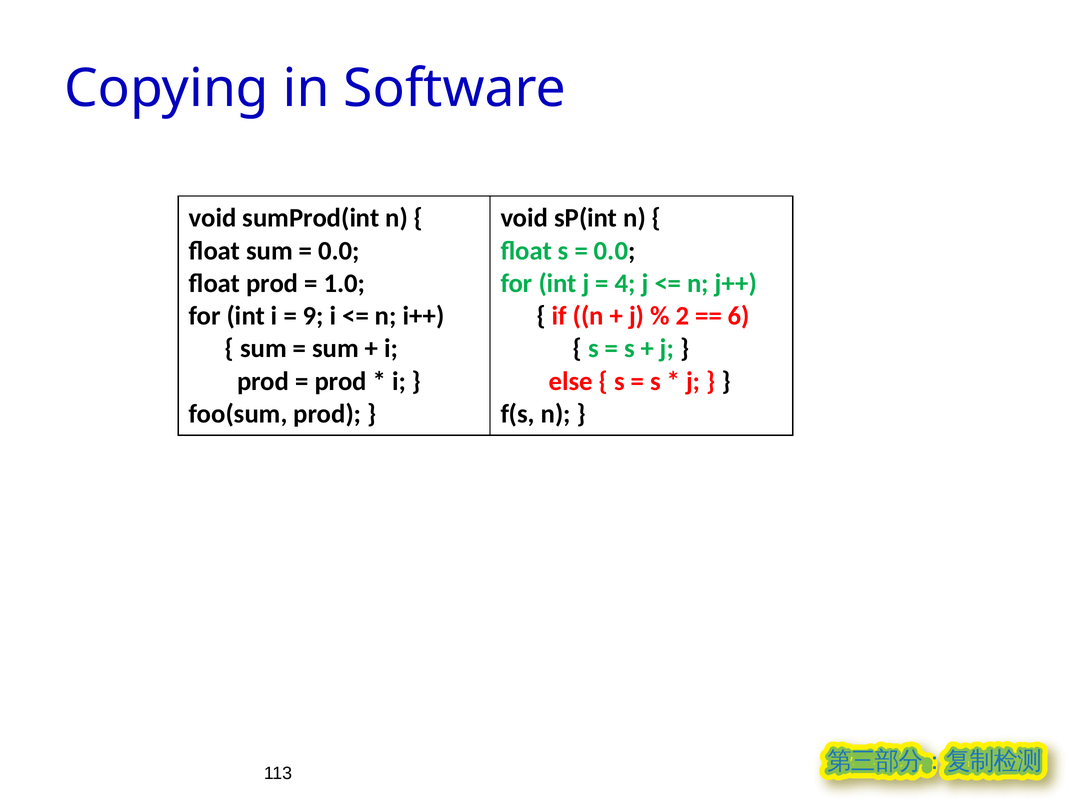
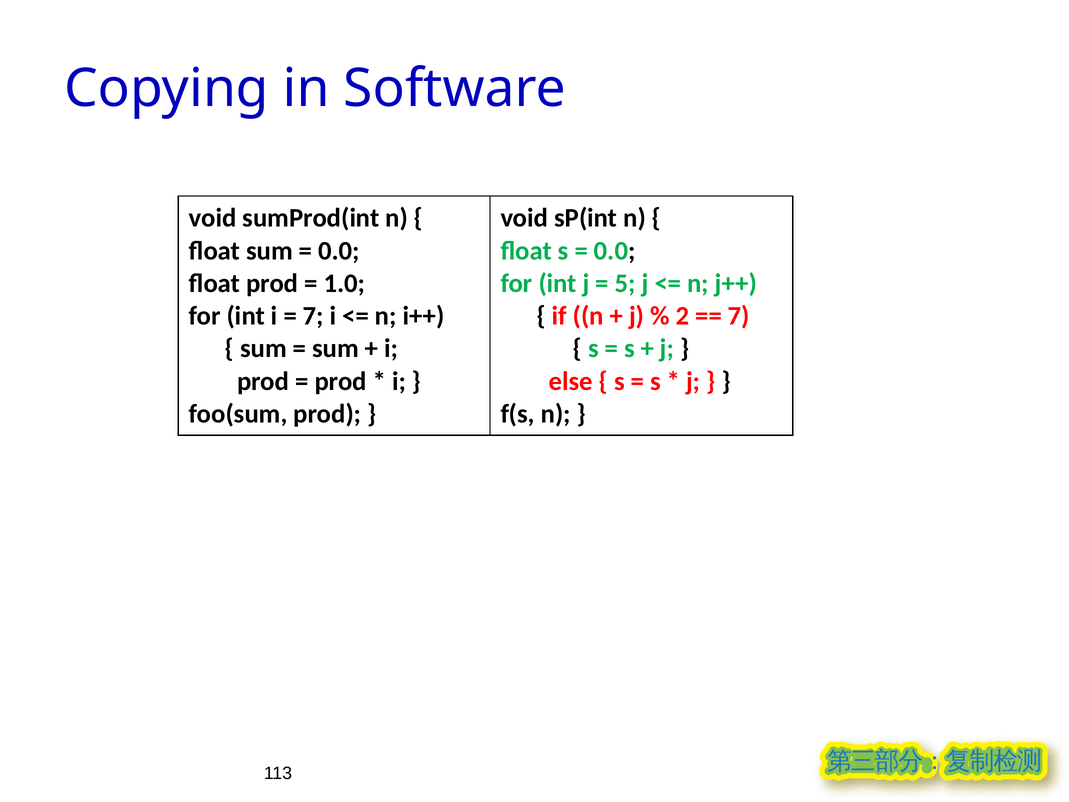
4: 4 -> 5 (625, 283)
9: 9 -> 7 (313, 316)
6: 6 -> 7 (739, 316)
